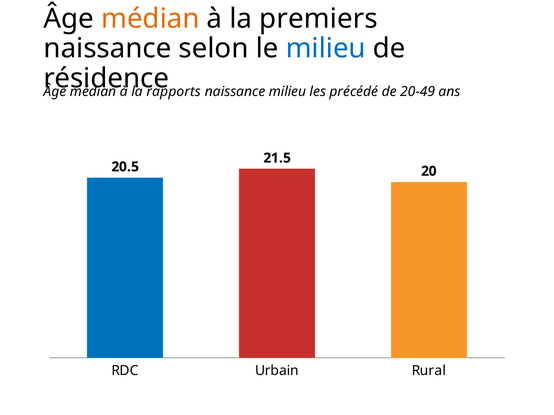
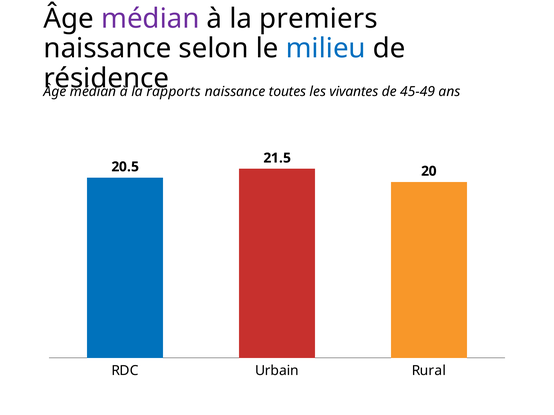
médian colour: orange -> purple (150, 19)
naissance milieu: milieu -> toutes (288, 92)
précédé: précédé -> vivantes (354, 92)
20-49: 20-49 -> 45-49 (418, 92)
